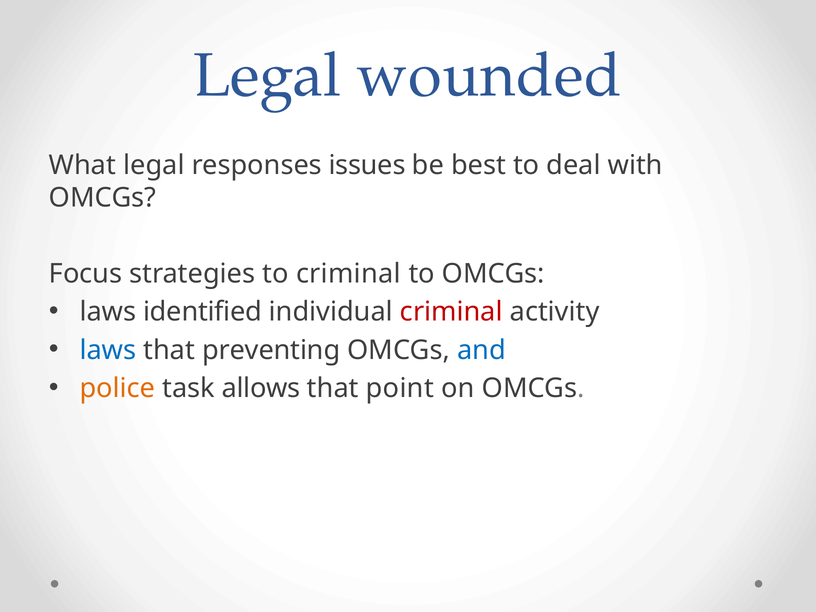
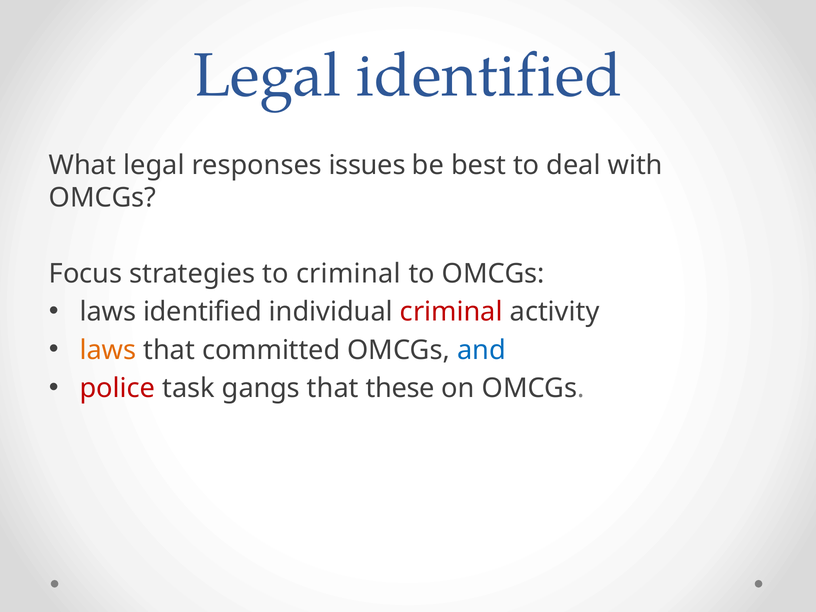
Legal wounded: wounded -> identified (489, 76)
laws colour: blue -> orange (108, 350)
preventing: preventing -> committed (271, 350)
police colour: orange -> red (117, 388)
allows: allows -> gangs (261, 388)
point: point -> these (400, 388)
